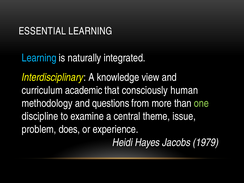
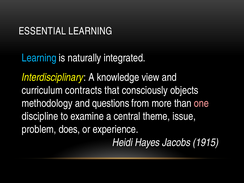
academic: academic -> contracts (84, 90)
human: human -> objects (184, 90)
one colour: light green -> pink (201, 103)
1979: 1979 -> 1915 (206, 142)
